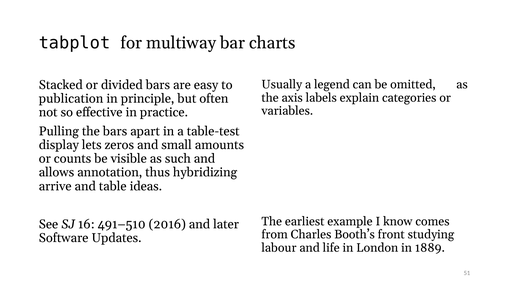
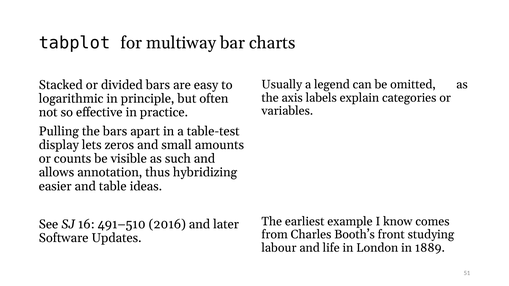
publication: publication -> logarithmic (71, 99)
arrive: arrive -> easier (55, 186)
